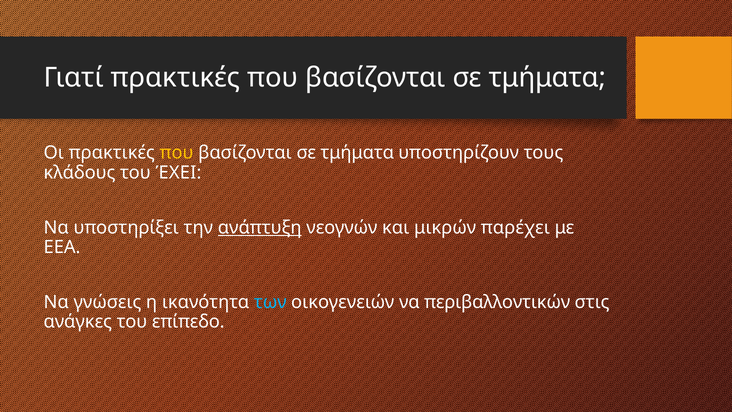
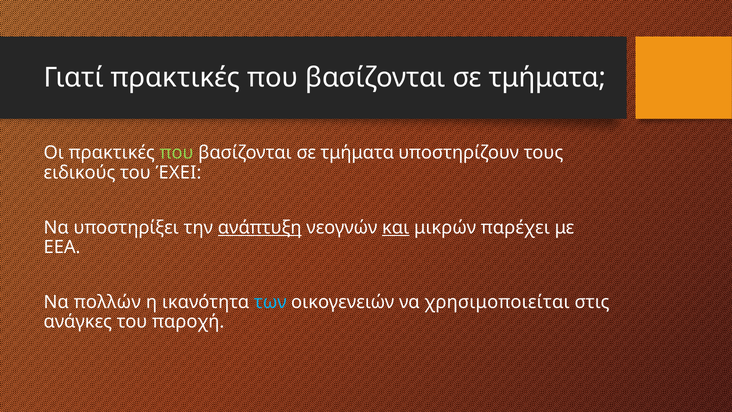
που colour: yellow -> light green (177, 153)
κλάδους: κλάδους -> ειδικούς (80, 173)
και underline: none -> present (396, 227)
γνώσεις: γνώσεις -> πολλών (107, 302)
περιβαλλοντικών: περιβαλλοντικών -> χρησιμοποιείται (497, 302)
επίπεδο: επίπεδο -> παροχή (188, 322)
